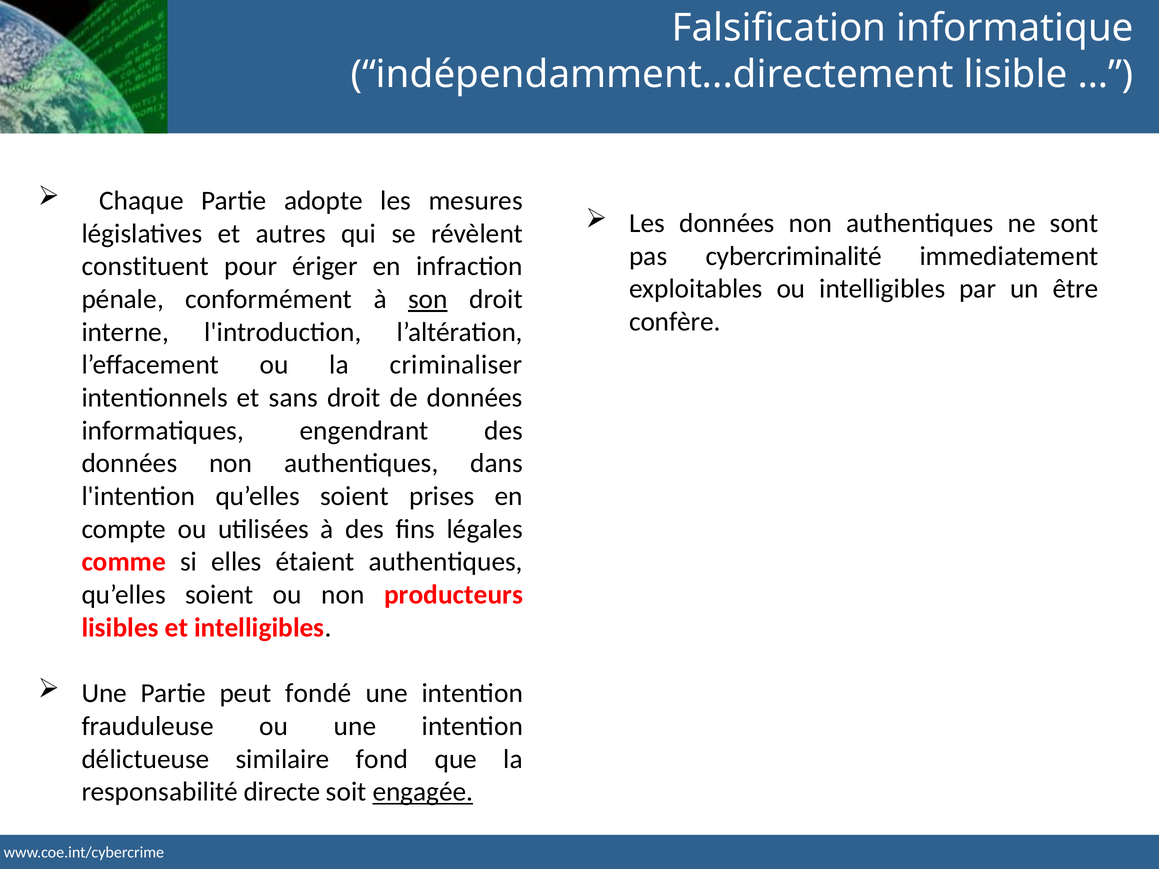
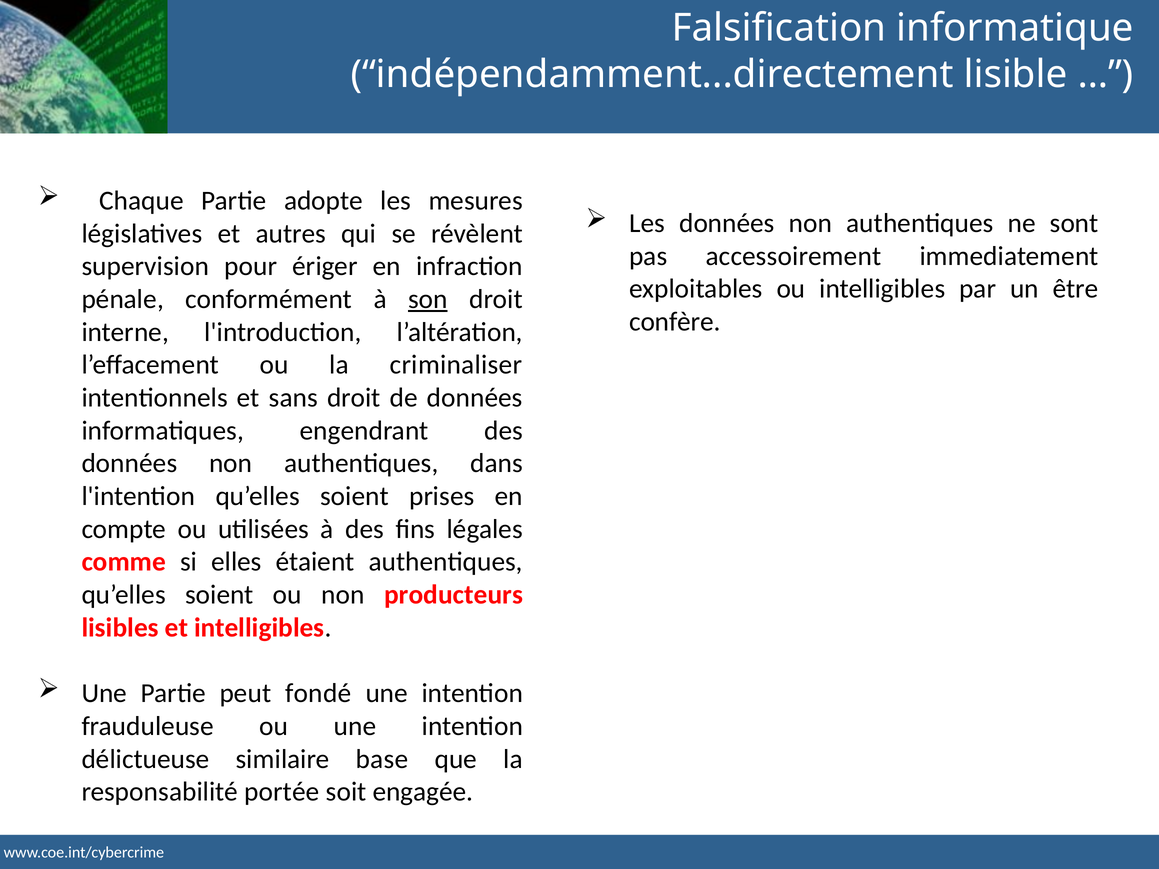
cybercriminalité: cybercriminalité -> accessoirement (793, 256)
constituent: constituent -> supervision (145, 266)
fond: fond -> base (382, 759)
directe: directe -> portée (282, 792)
engagée underline: present -> none (423, 792)
